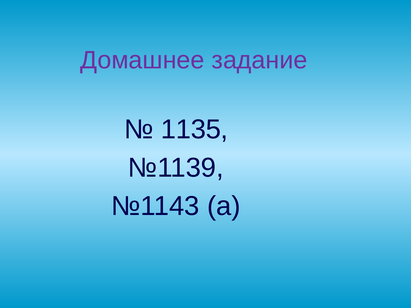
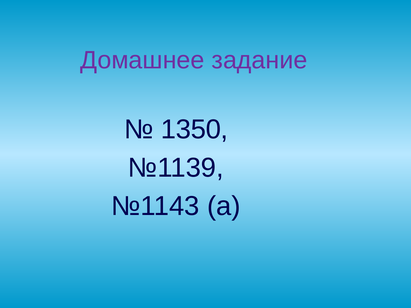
1135: 1135 -> 1350 (195, 130)
